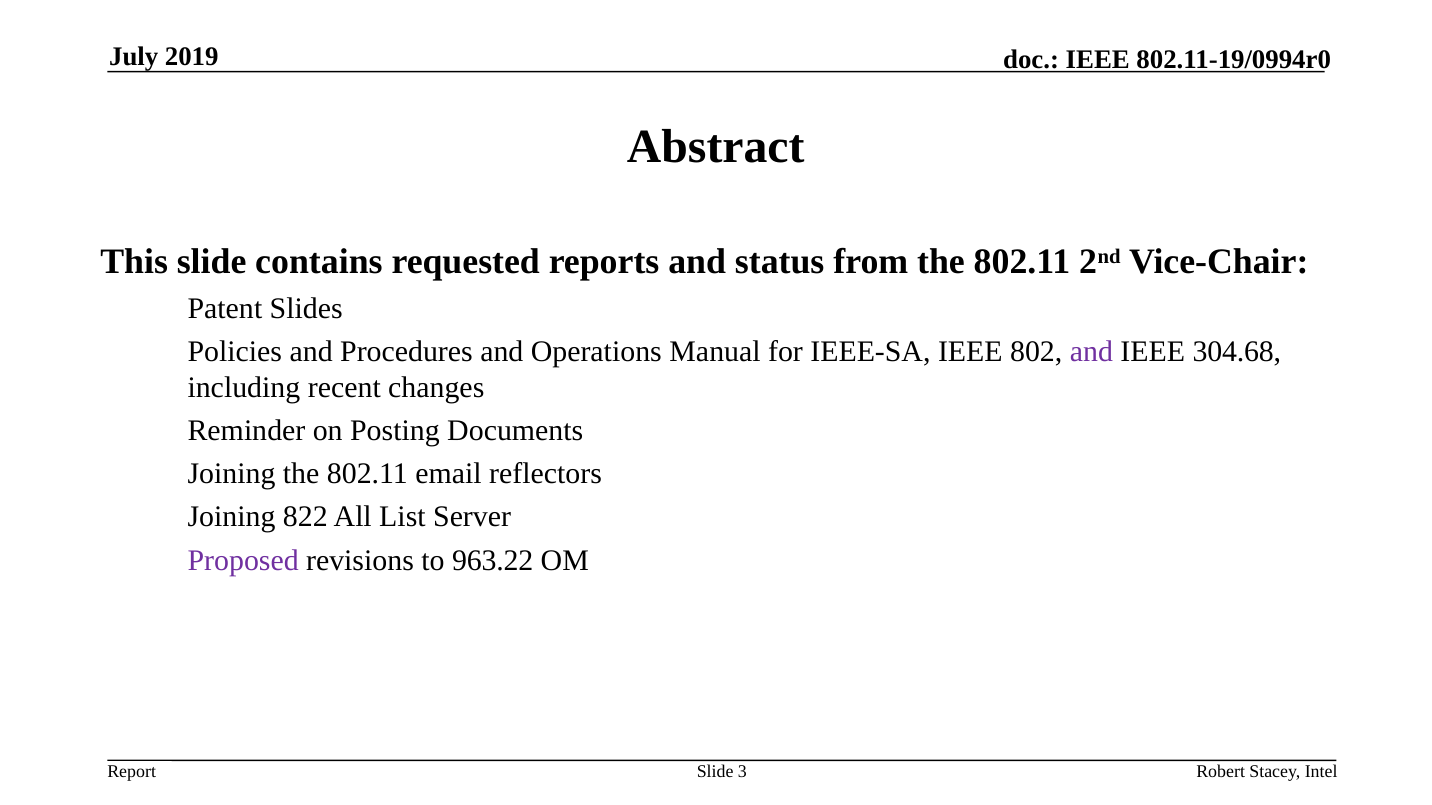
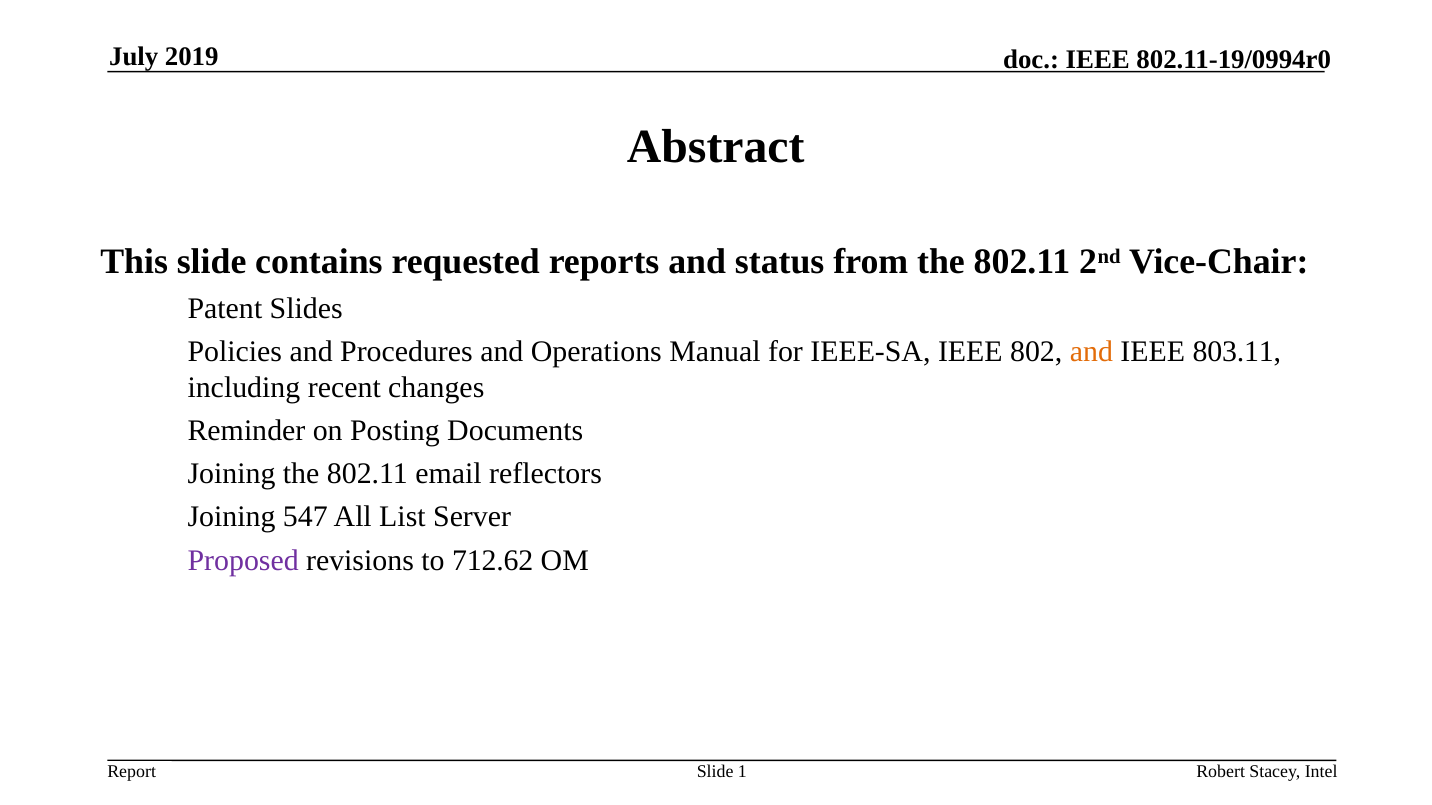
and colour: purple -> orange (1091, 352)
304.68: 304.68 -> 803.11 (1237, 352)
822: 822 -> 547 (305, 517)
963.22: 963.22 -> 712.62 (493, 561)
3: 3 -> 1 (742, 773)
